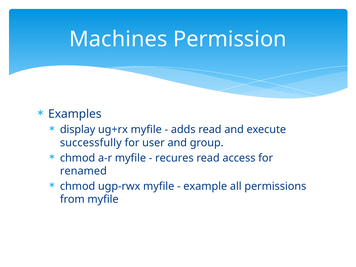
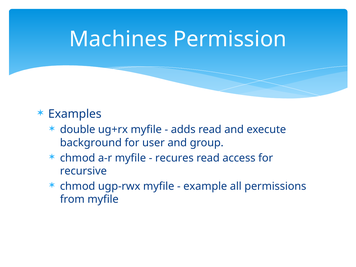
display: display -> double (78, 130)
successfully: successfully -> background (91, 143)
renamed: renamed -> recursive (83, 171)
